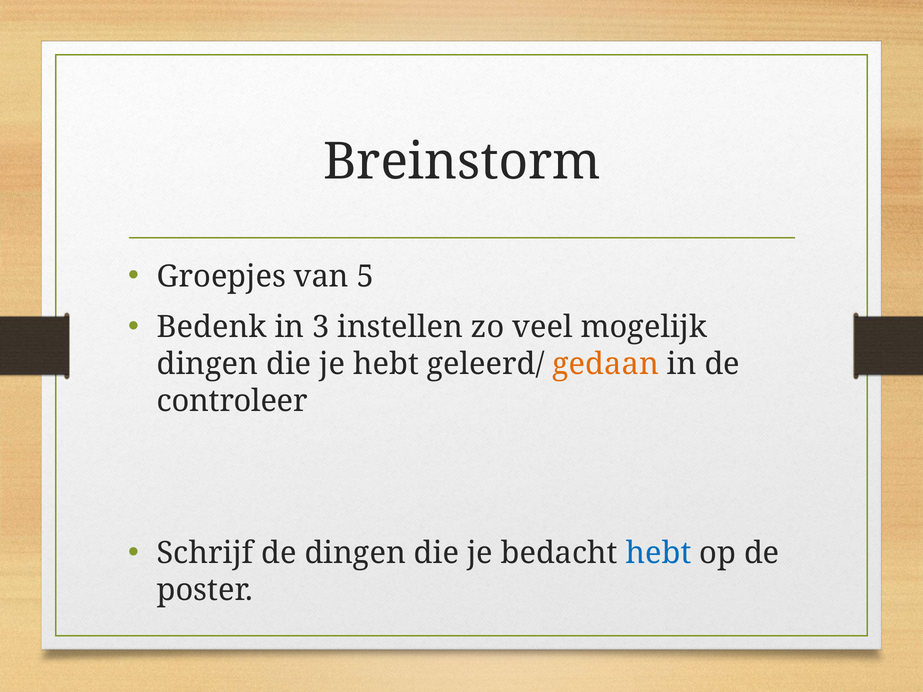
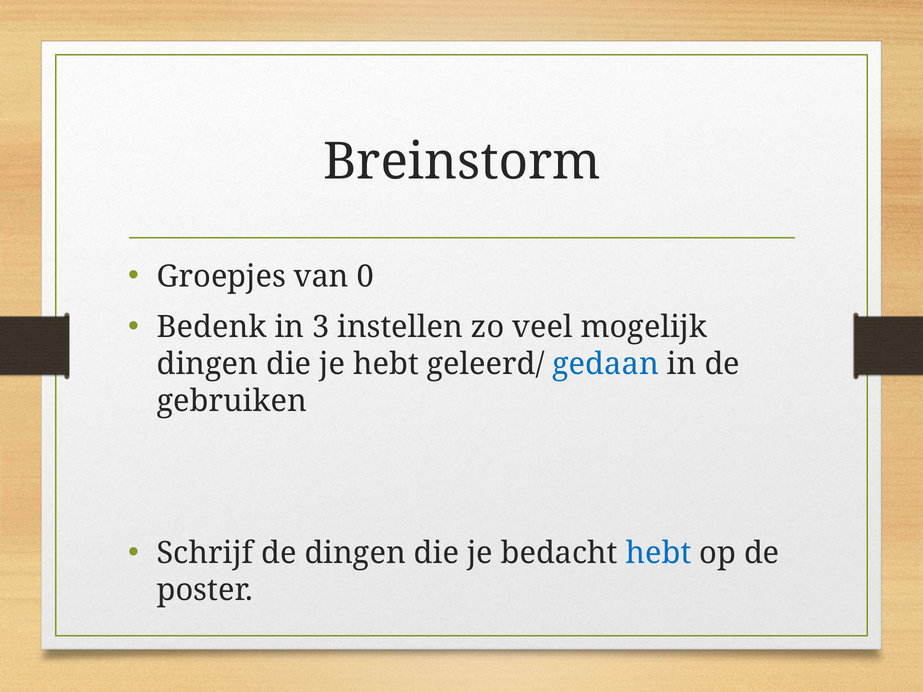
5: 5 -> 0 (365, 277)
gedaan colour: orange -> blue (606, 364)
controleer: controleer -> gebruiken (232, 401)
